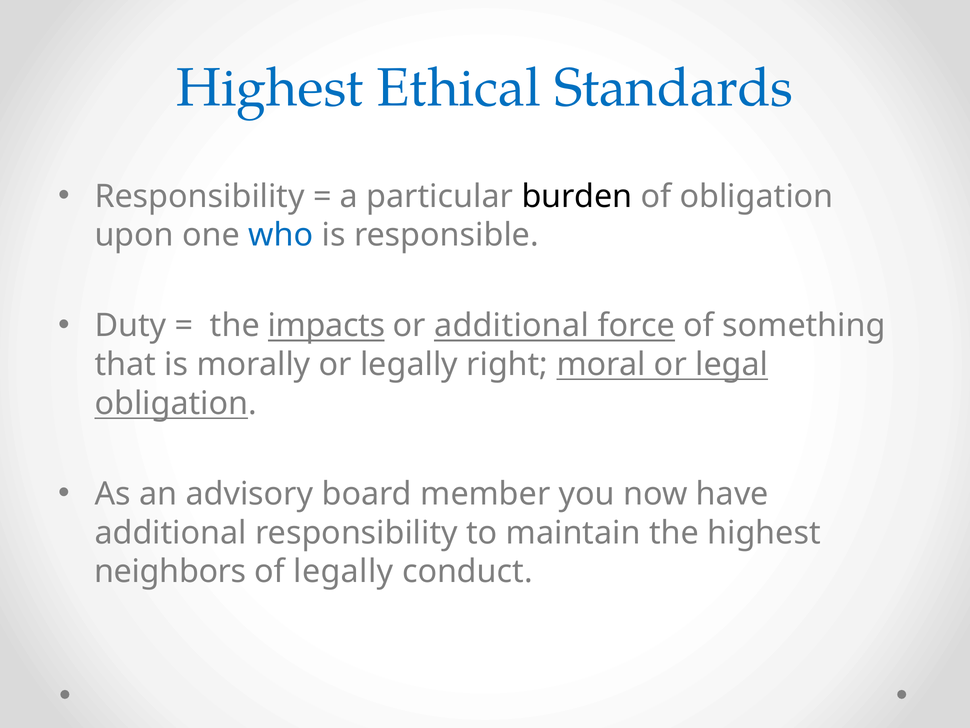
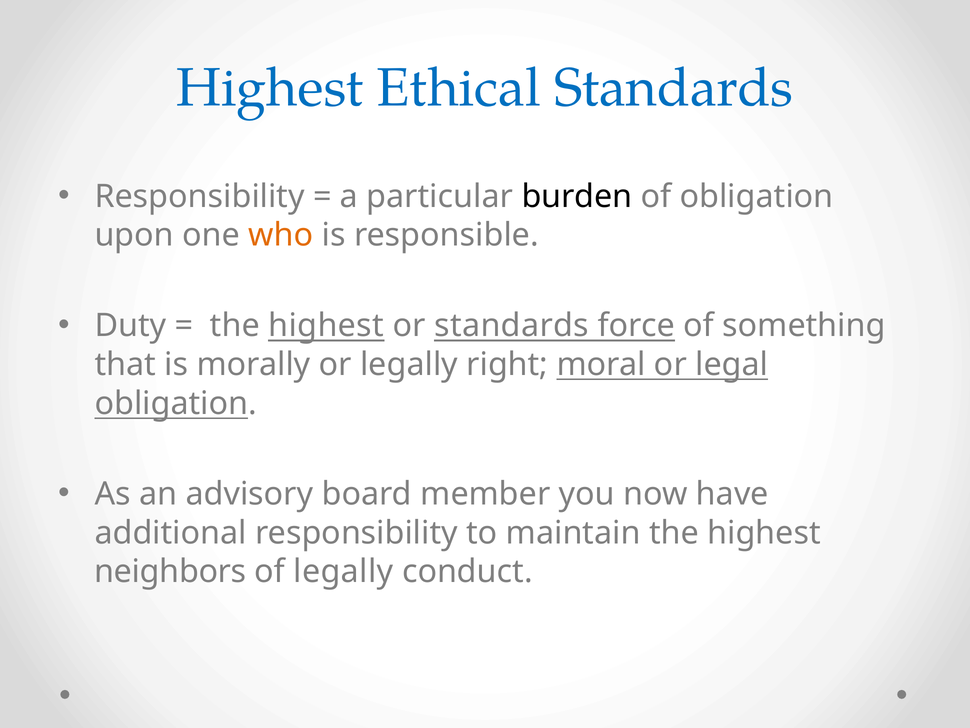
who colour: blue -> orange (281, 235)
impacts: impacts -> highest (326, 326)
or additional: additional -> standards (512, 326)
